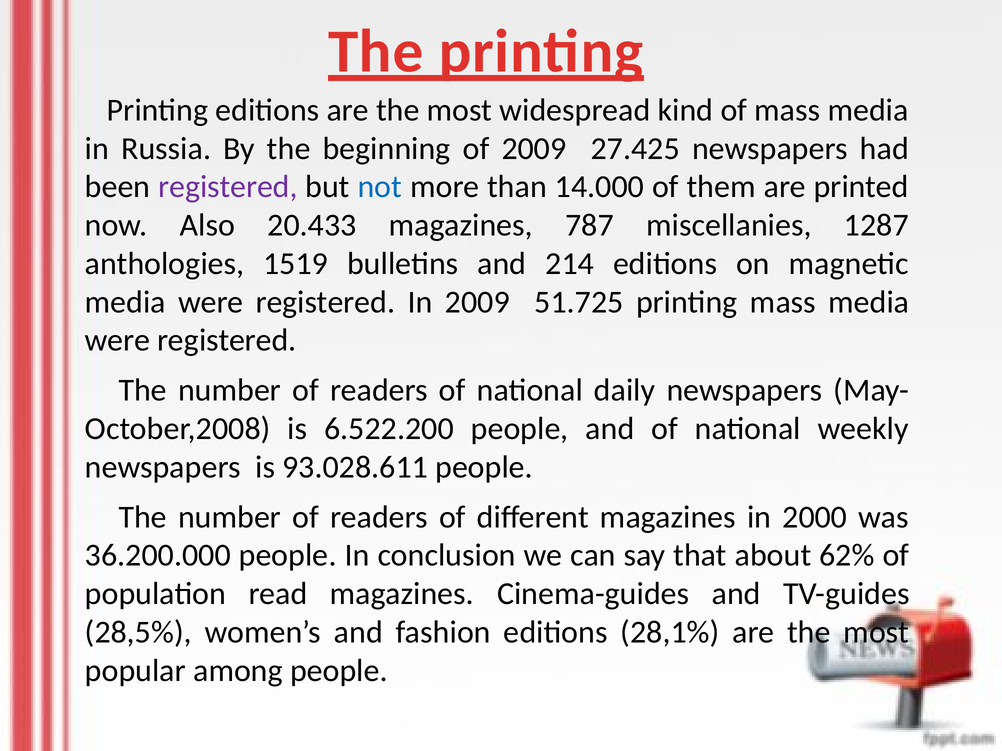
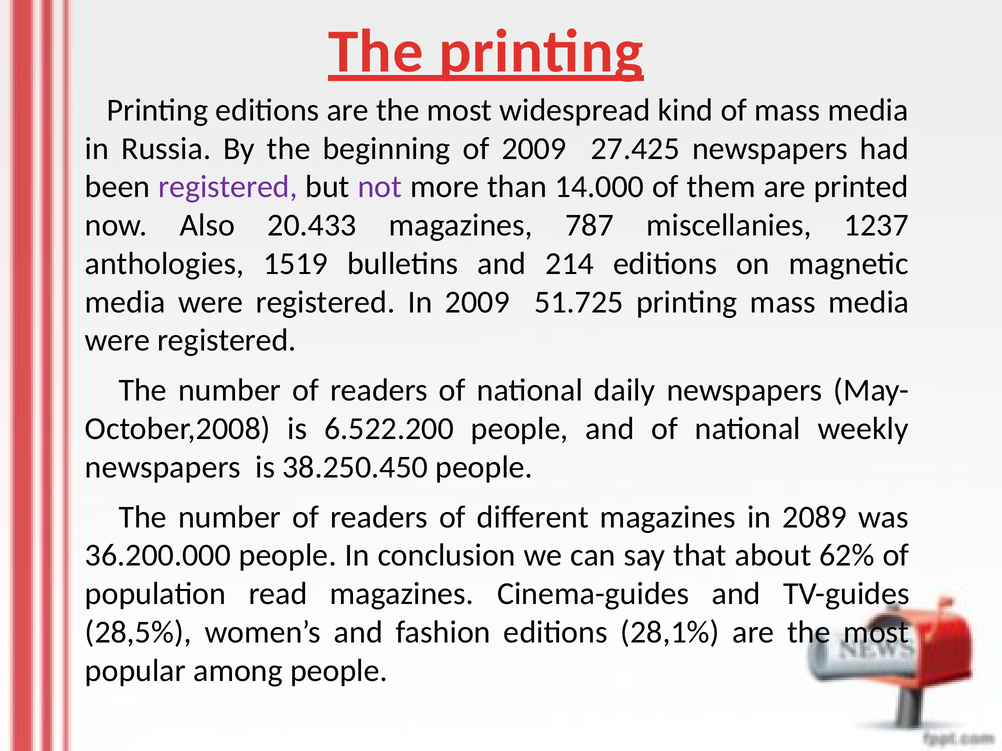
not colour: blue -> purple (380, 187)
1287: 1287 -> 1237 (876, 225)
93.028.611: 93.028.611 -> 38.250.450 (355, 467)
2000: 2000 -> 2089 (815, 517)
